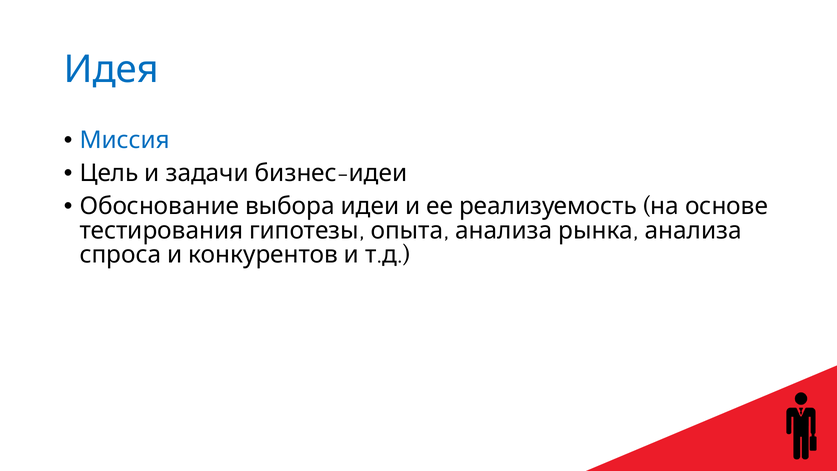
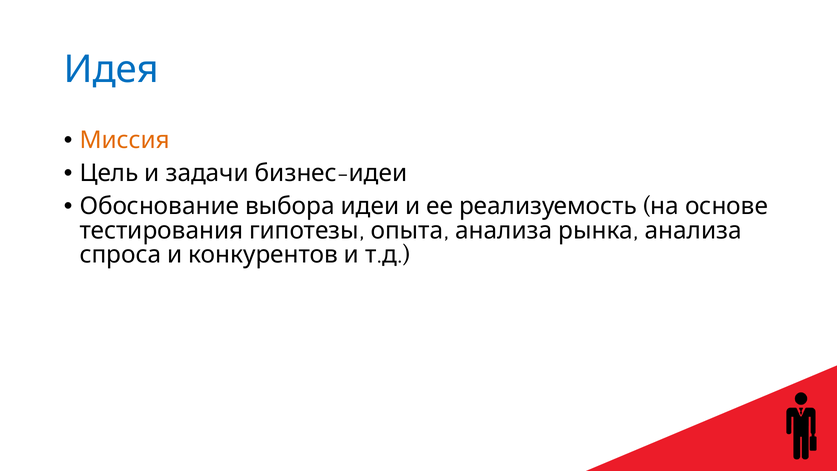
Миссия colour: blue -> orange (125, 140)
